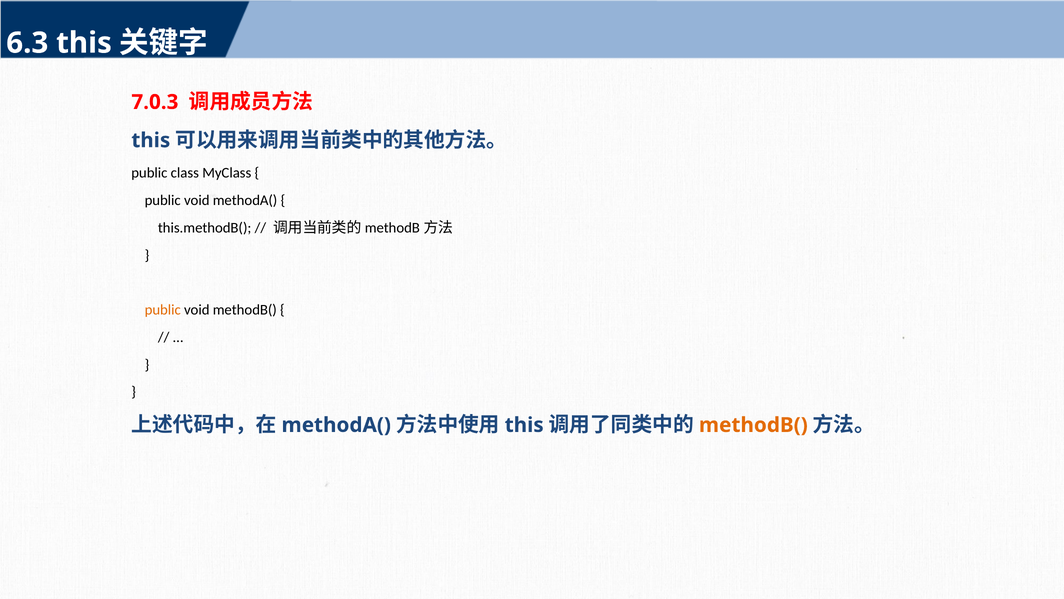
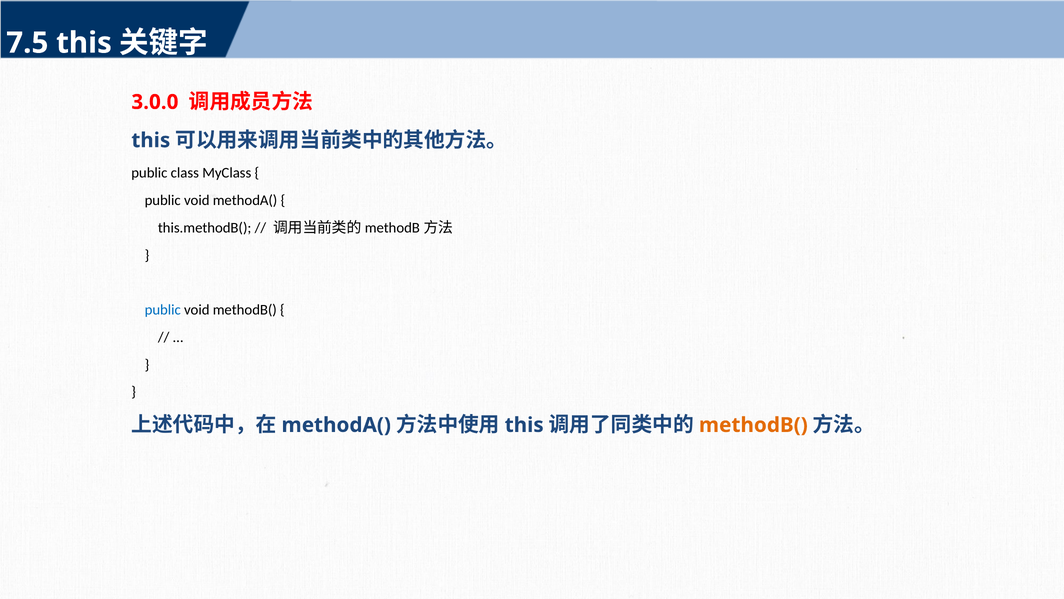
6.3: 6.3 -> 7.5 (27, 43)
7.0.3: 7.0.3 -> 3.0.0 (155, 102)
public colour: orange -> blue (163, 310)
